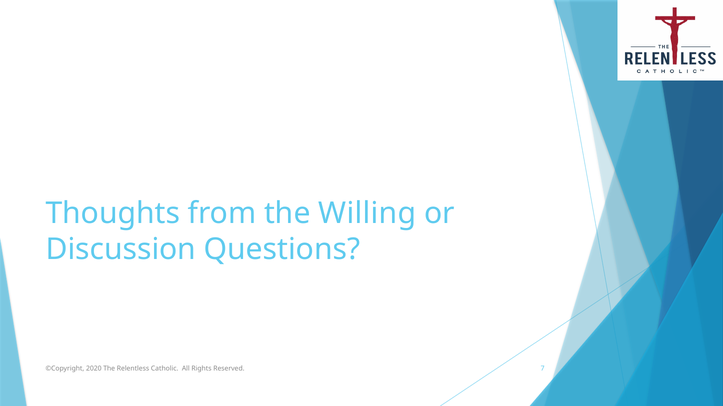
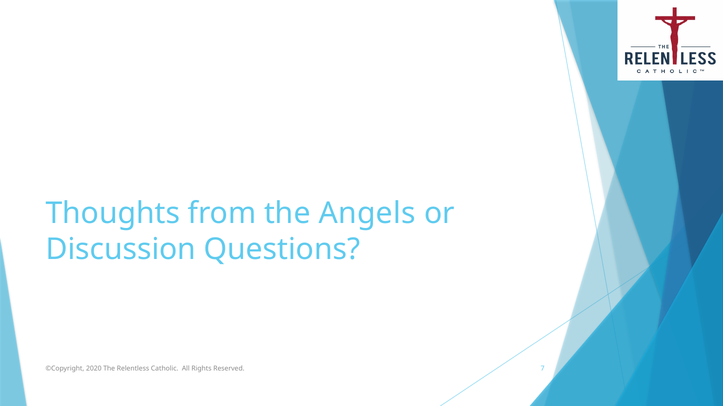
Willing: Willing -> Angels (367, 214)
